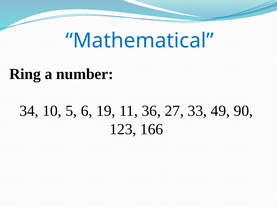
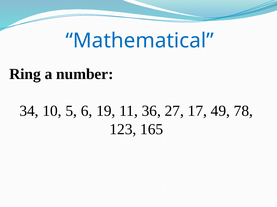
33: 33 -> 17 (197, 111)
90: 90 -> 78 (243, 111)
166: 166 -> 165 (152, 130)
